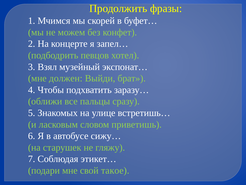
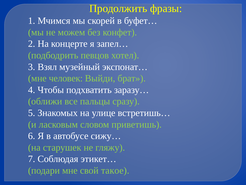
должен: должен -> человек (66, 78)
